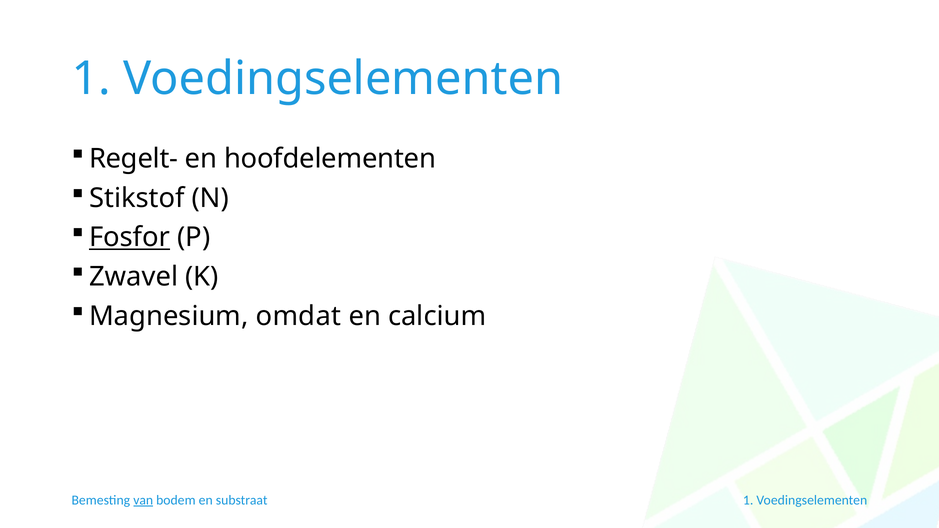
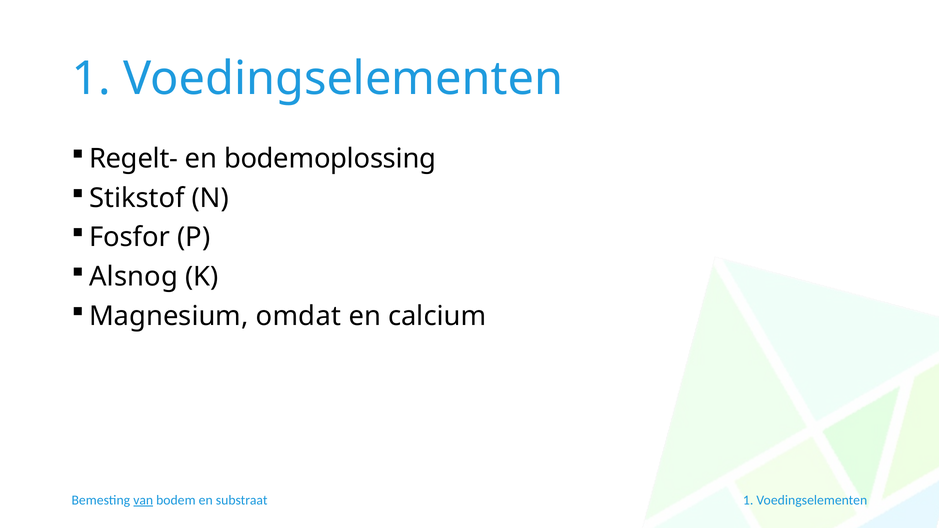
hoofdelementen: hoofdelementen -> bodemoplossing (330, 159)
Fosfor underline: present -> none (130, 238)
Zwavel: Zwavel -> Alsnog (134, 277)
